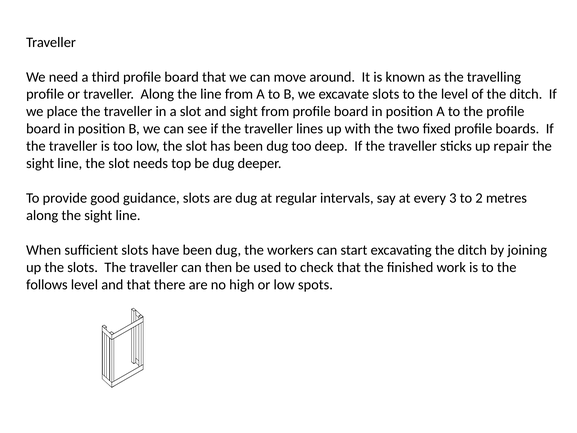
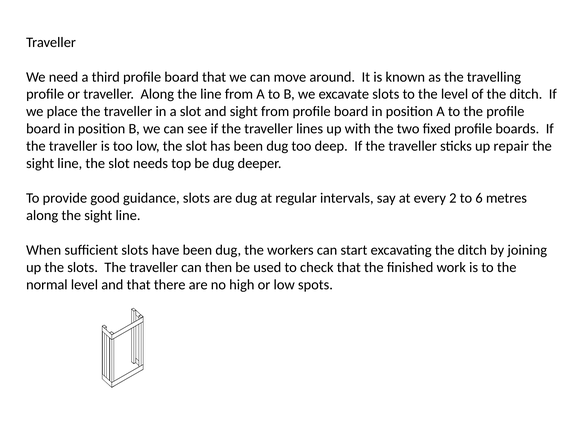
3: 3 -> 2 (453, 198)
2: 2 -> 6 (479, 198)
follows: follows -> normal (47, 285)
